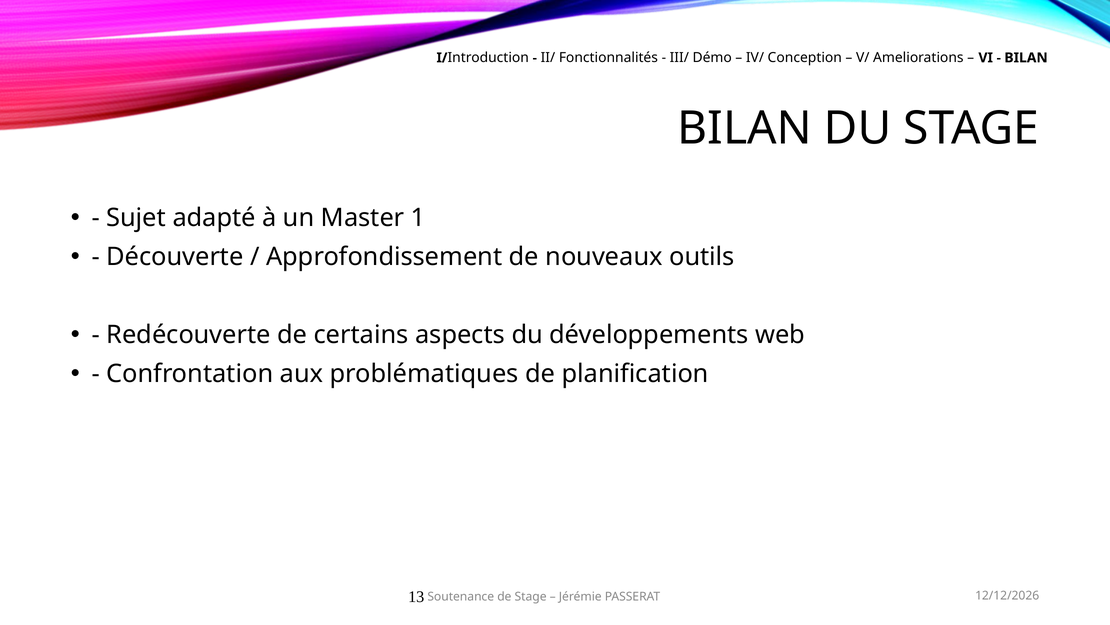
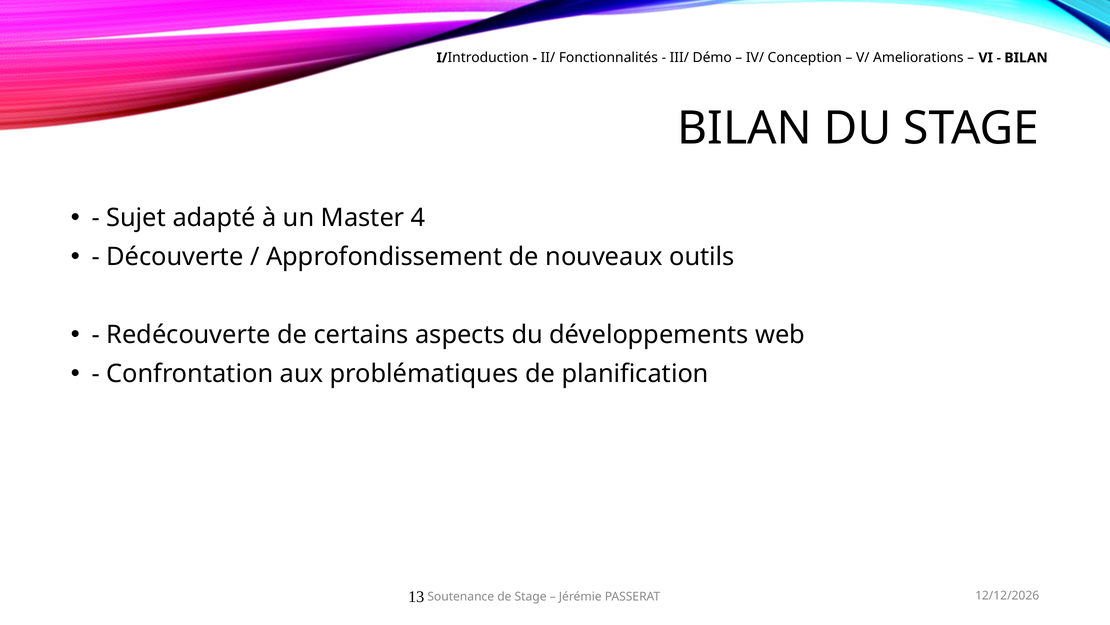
1: 1 -> 4 (418, 218)
